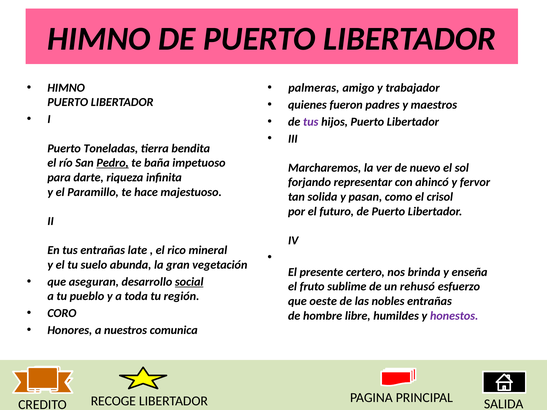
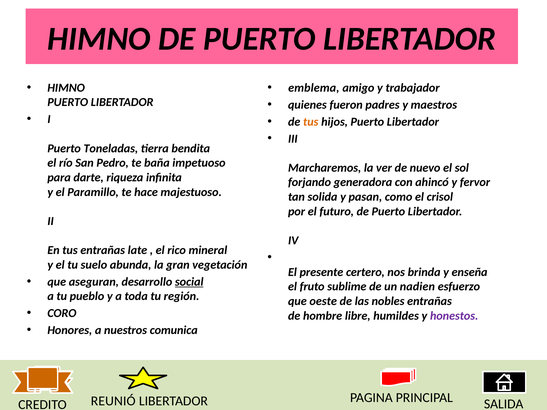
palmeras: palmeras -> emblema (314, 88)
tus colour: purple -> orange (311, 122)
Pedro underline: present -> none (113, 163)
representar: representar -> generadora (363, 182)
rehusó: rehusó -> nadien (417, 287)
RECOGE: RECOGE -> REUNIÓ (113, 401)
